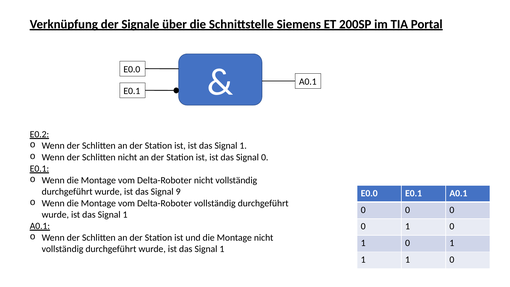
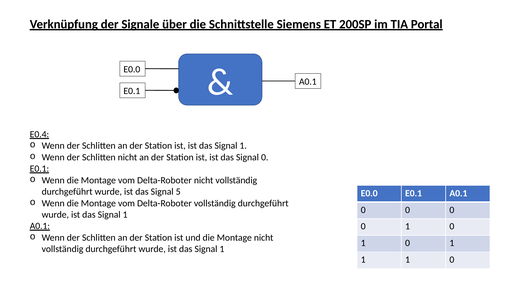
E0.2: E0.2 -> E0.4 (39, 134)
9: 9 -> 5 (178, 192)
